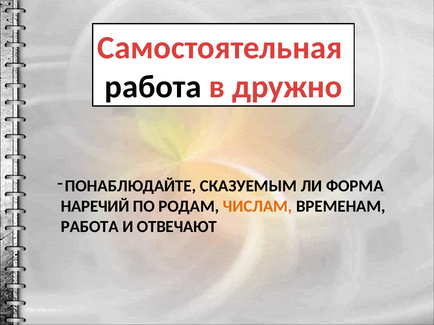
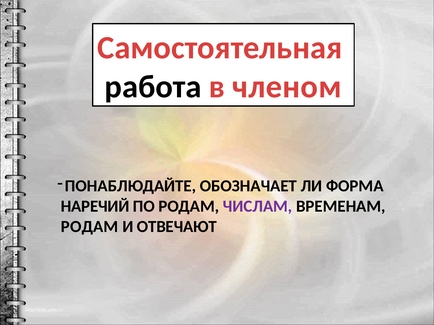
дружно: дружно -> членом (287, 87)
СКАЗУЕМЫМ: СКАЗУЕМЫМ -> ОБОЗНАЧАЕТ (248, 186)
ЧИСЛАМ colour: orange -> purple (258, 207)
РАБОТА: РАБОТА -> РОДАМ (90, 227)
